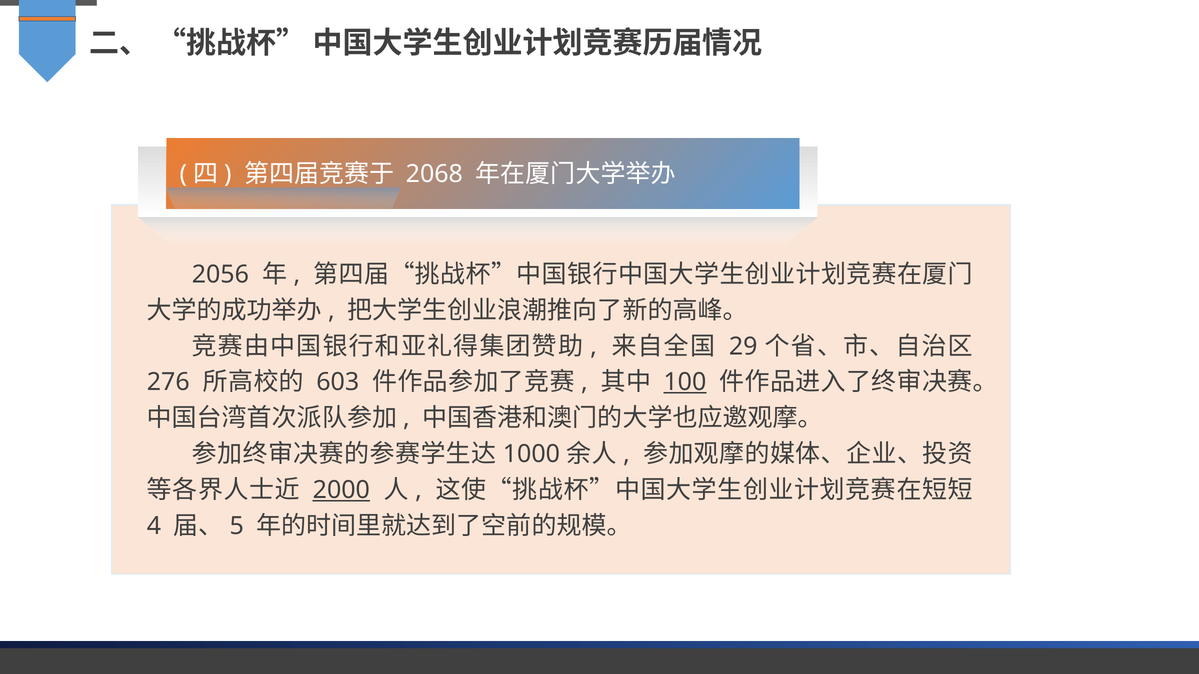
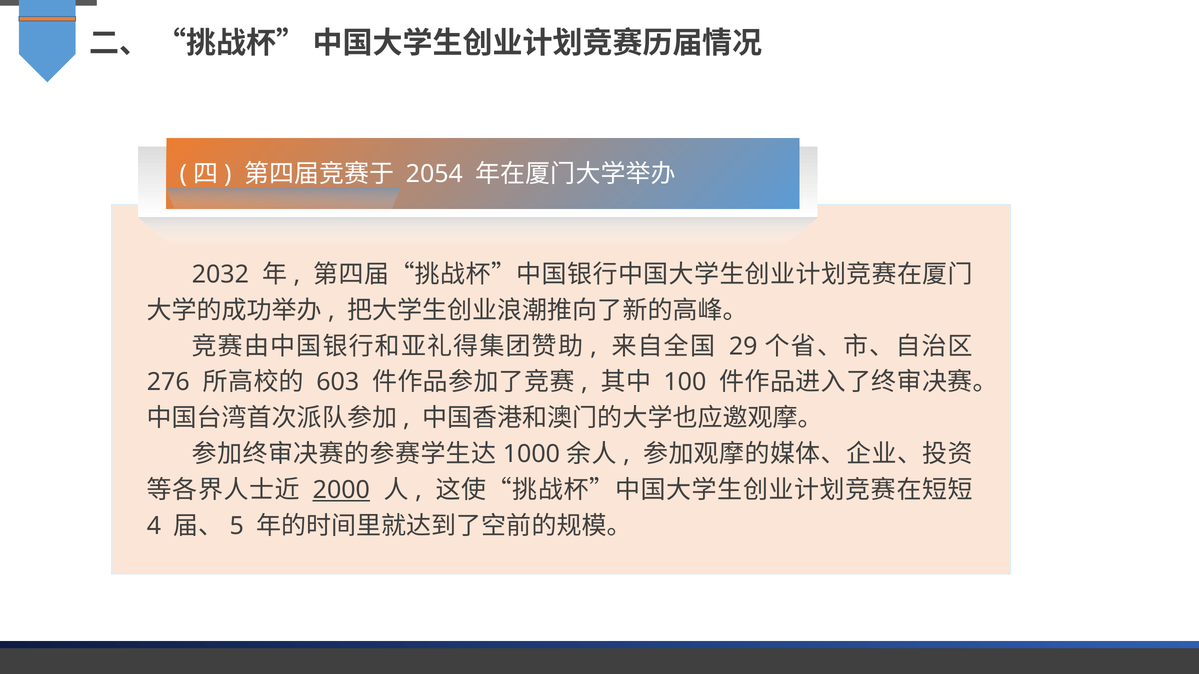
2068: 2068 -> 2054 (434, 174)
2056: 2056 -> 2032 (220, 275)
100 underline: present -> none (685, 382)
